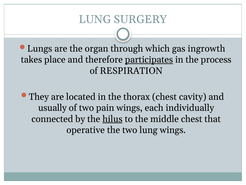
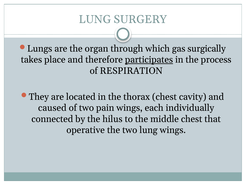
ingrowth: ingrowth -> surgically (207, 48)
usually: usually -> caused (52, 108)
hilus underline: present -> none (112, 119)
